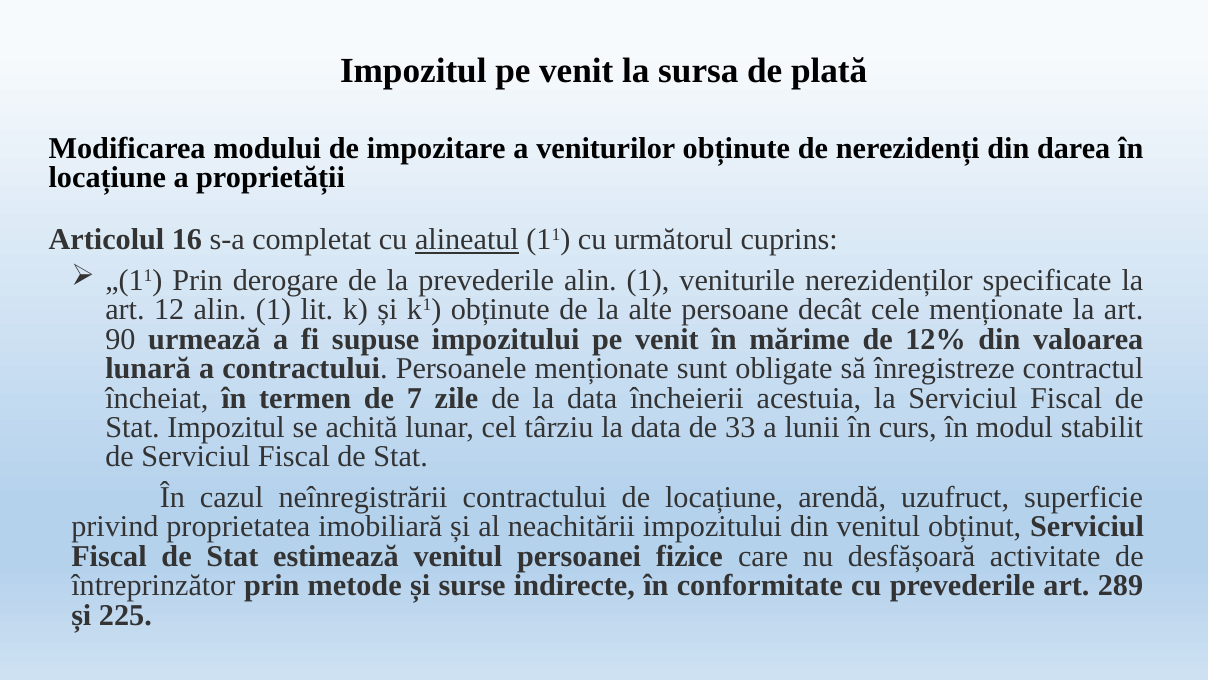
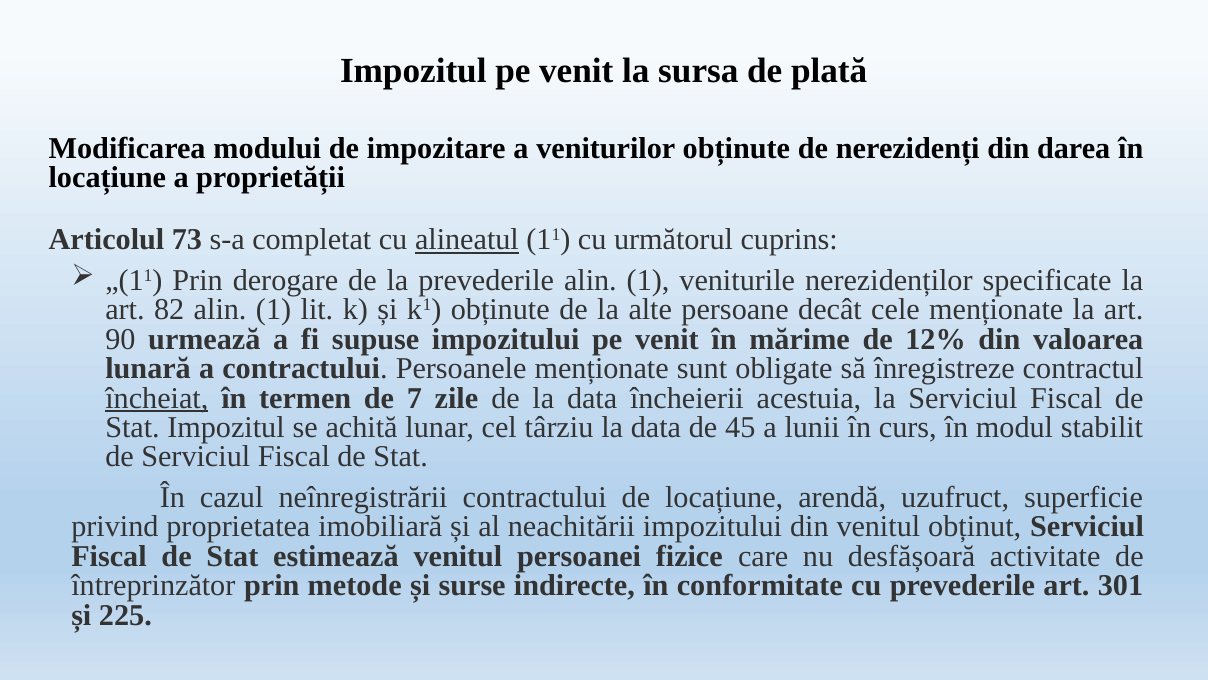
16: 16 -> 73 (187, 240)
12: 12 -> 82 (169, 310)
încheiat underline: none -> present (157, 398)
33: 33 -> 45 (740, 427)
289: 289 -> 301 (1121, 585)
